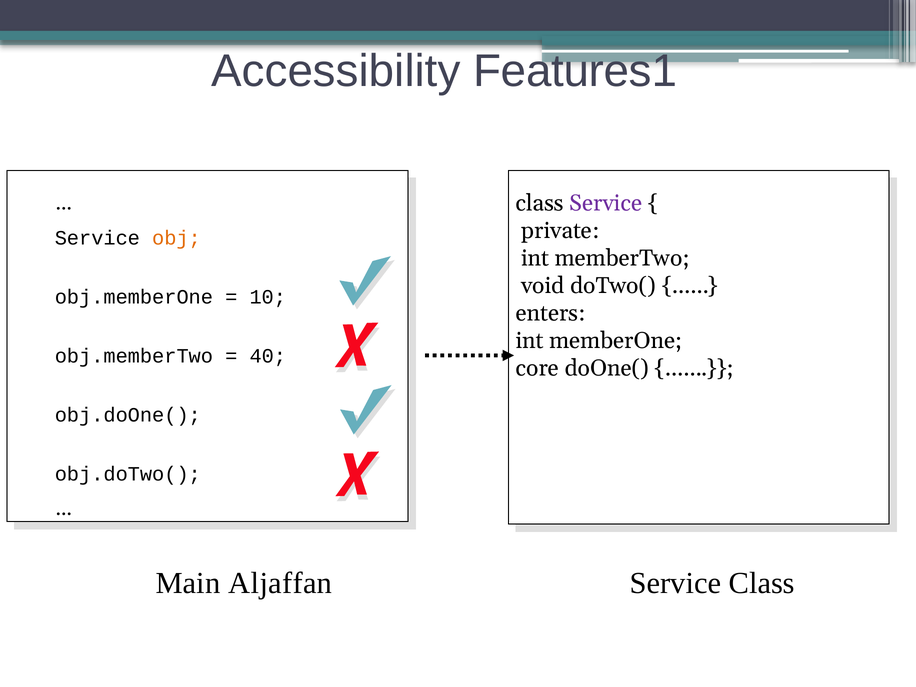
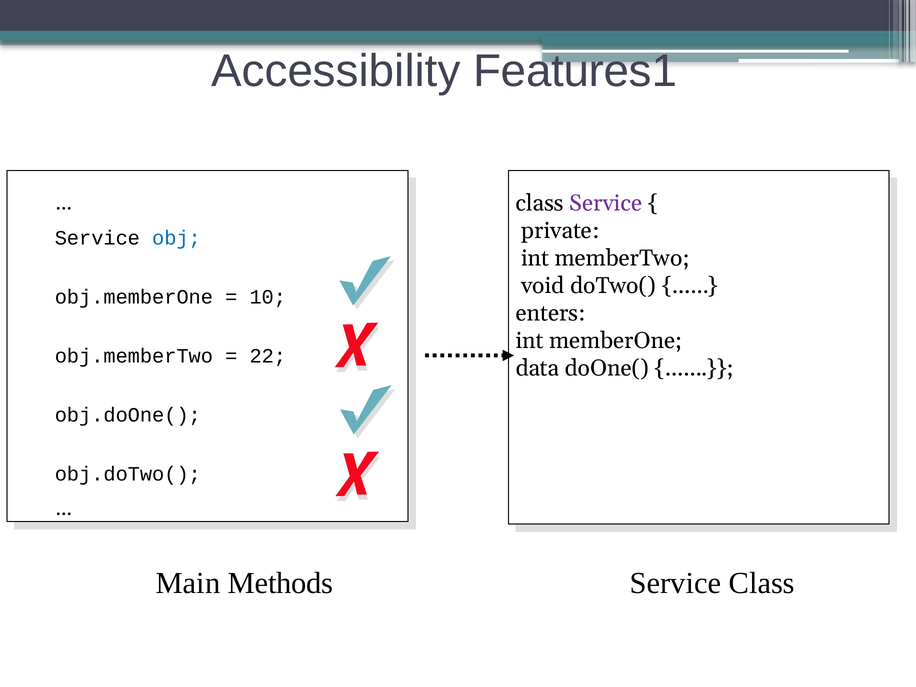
obj colour: orange -> blue (176, 238)
40: 40 -> 22 (268, 356)
core: core -> data (537, 368)
Aljaffan: Aljaffan -> Methods (281, 583)
